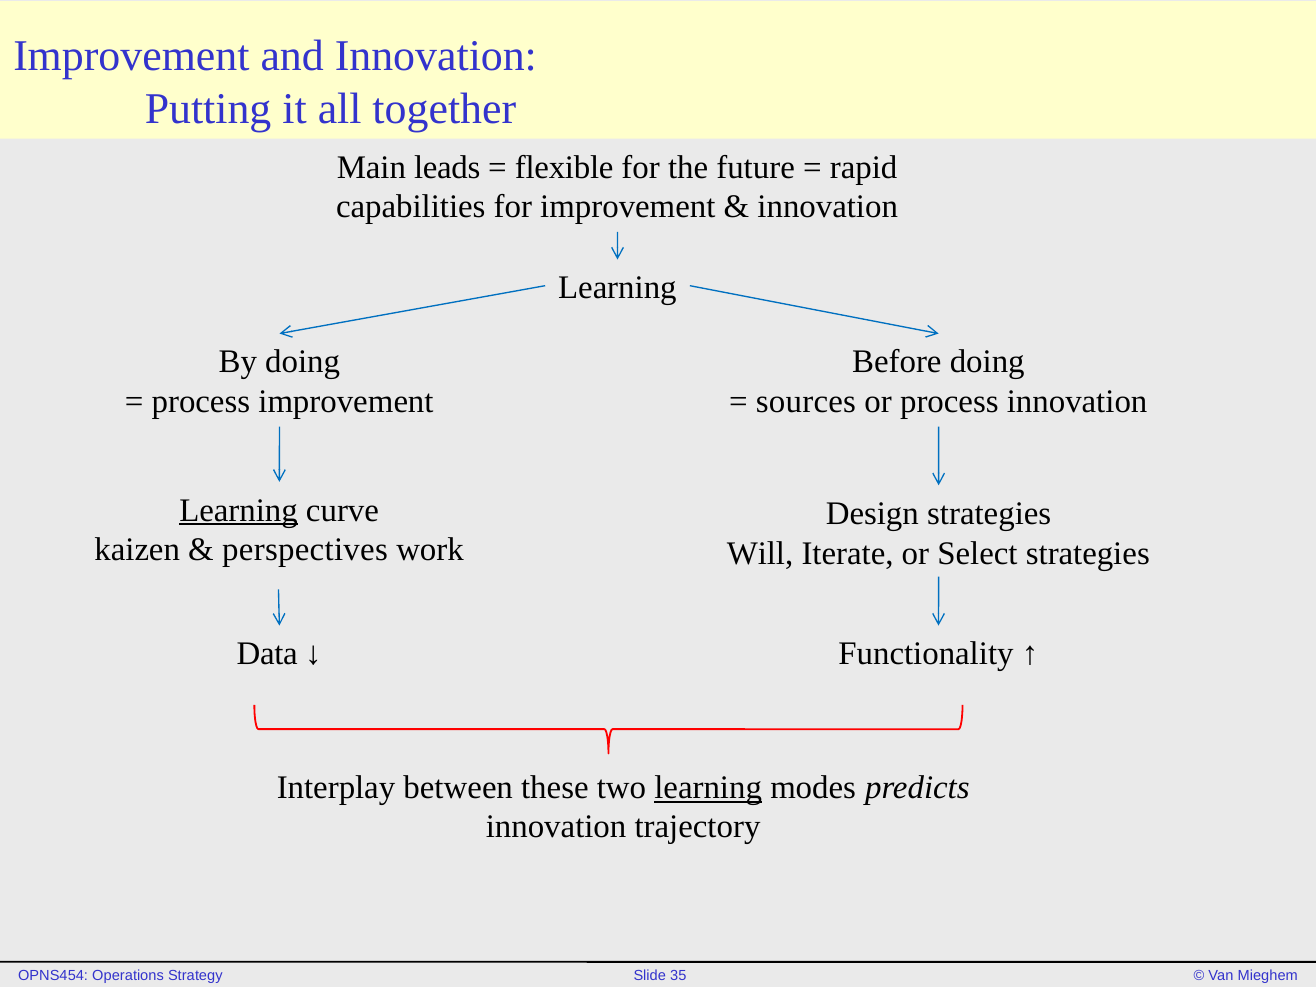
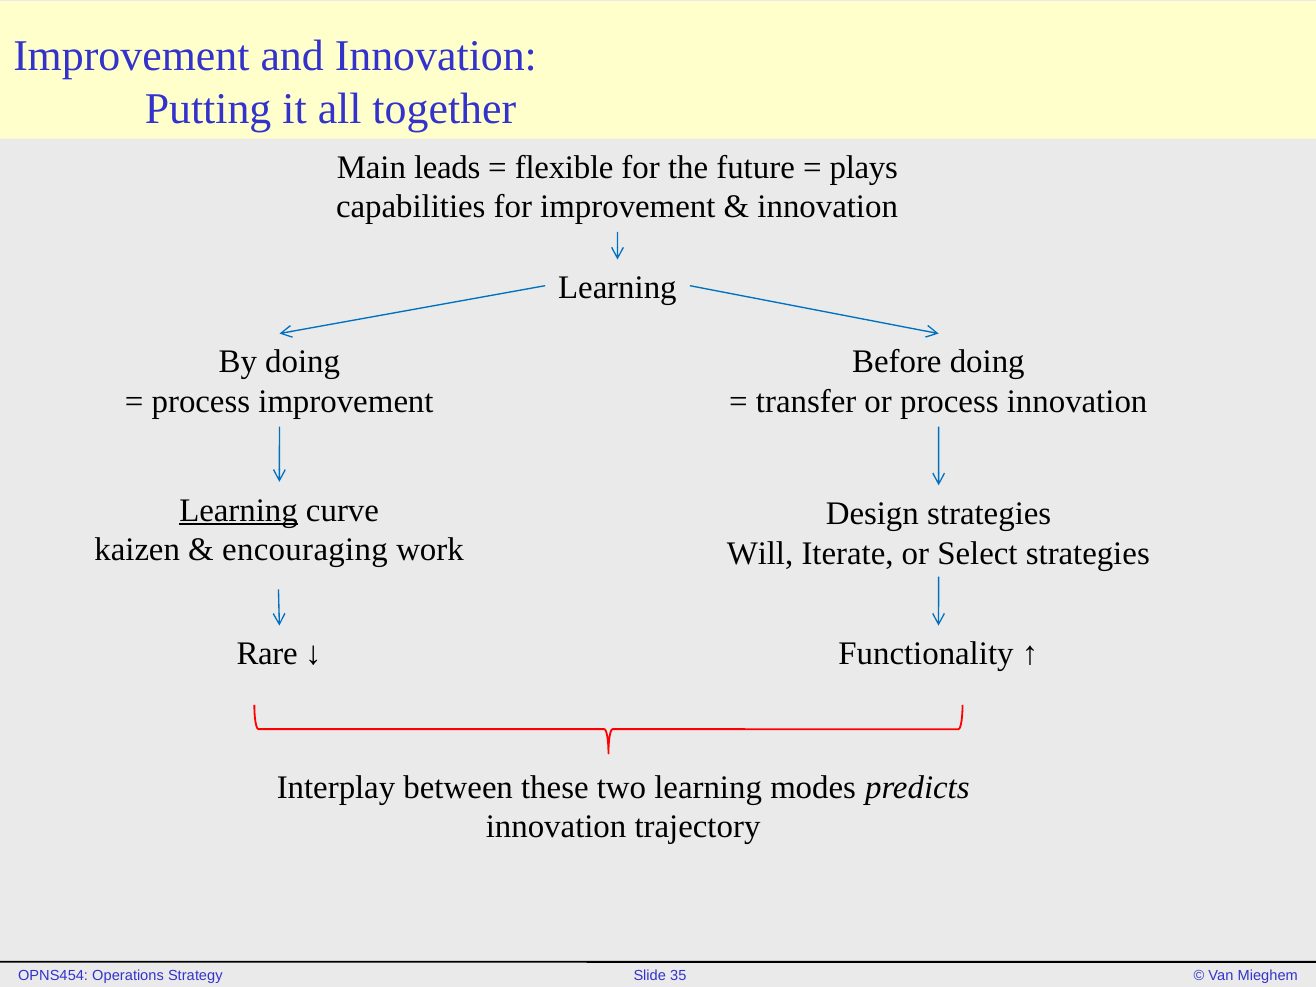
rapid: rapid -> plays (864, 167)
sources: sources -> transfer (806, 402)
perspectives: perspectives -> encouraging (305, 550)
Data: Data -> Rare (267, 654)
learning underline: present -> none (708, 787)
